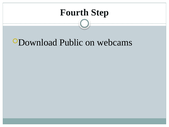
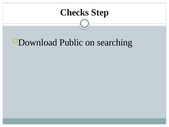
Fourth: Fourth -> Checks (74, 12)
webcams: webcams -> searching (115, 42)
